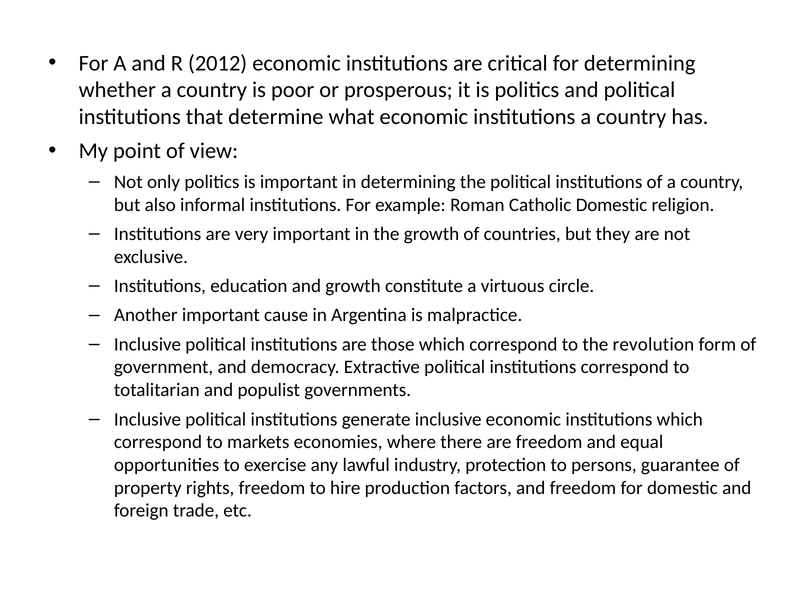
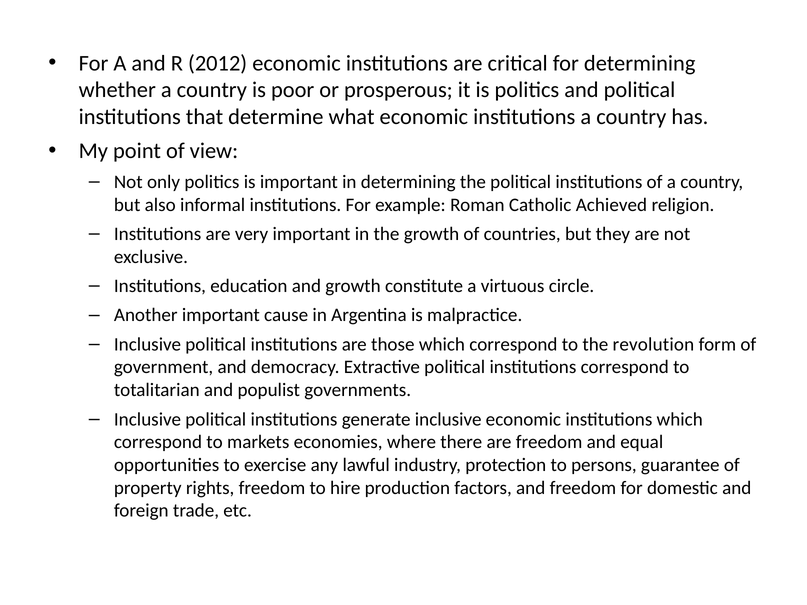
Catholic Domestic: Domestic -> Achieved (611, 205)
